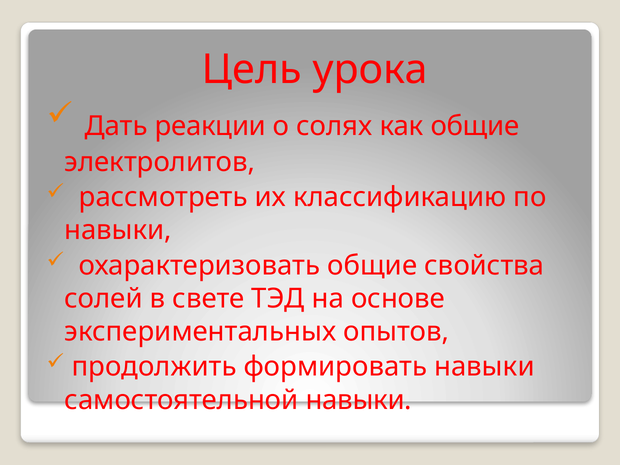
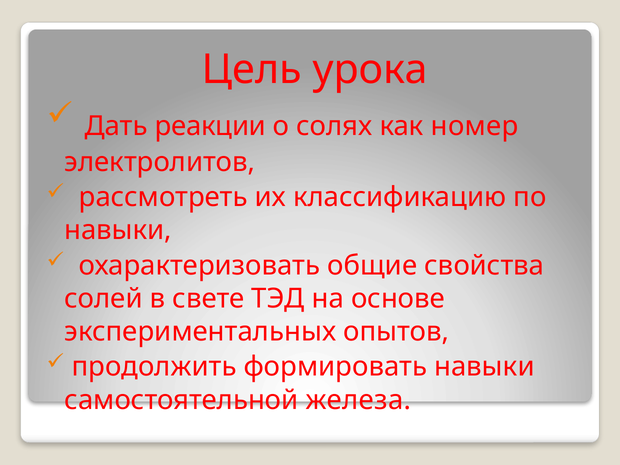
как общие: общие -> номер (475, 126)
самостоятельной навыки: навыки -> железа (358, 400)
